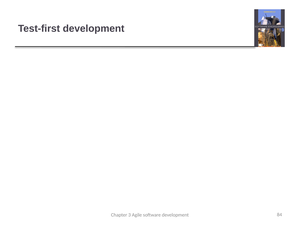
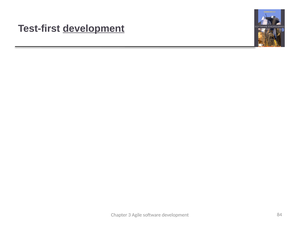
development underline: none -> present (94, 28)
